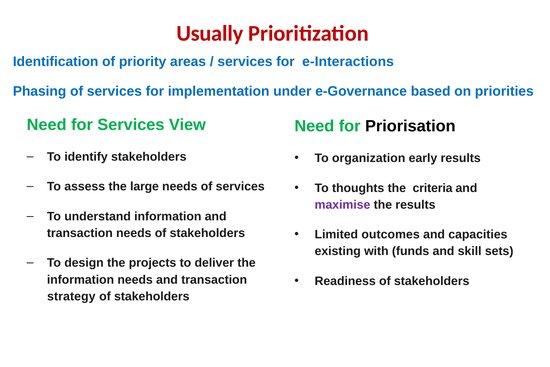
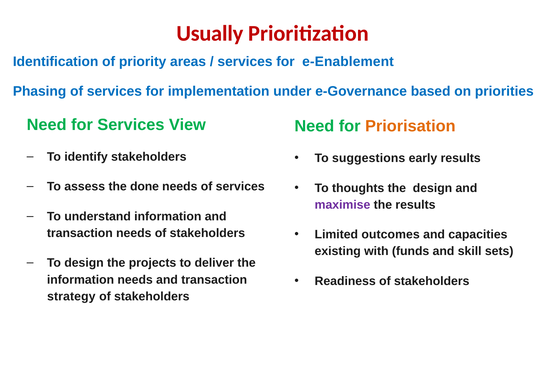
e-Interactions: e-Interactions -> e-Enablement (348, 62)
Priorisation colour: black -> orange (410, 126)
organization: organization -> suggestions (369, 158)
large: large -> done (145, 186)
the criteria: criteria -> design (432, 188)
